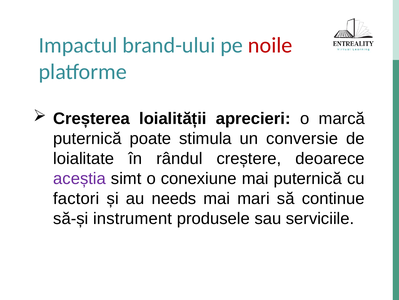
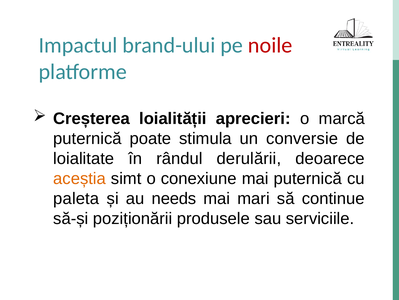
creștere: creștere -> derulării (249, 158)
aceștia colour: purple -> orange (80, 178)
factori: factori -> paleta (76, 198)
instrument: instrument -> poziționării (133, 218)
